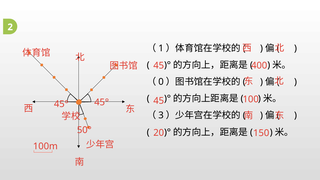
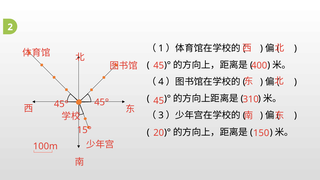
0: 0 -> 4 (161, 82)
100: 100 -> 310 (251, 99)
50°: 50° -> 15° (84, 130)
